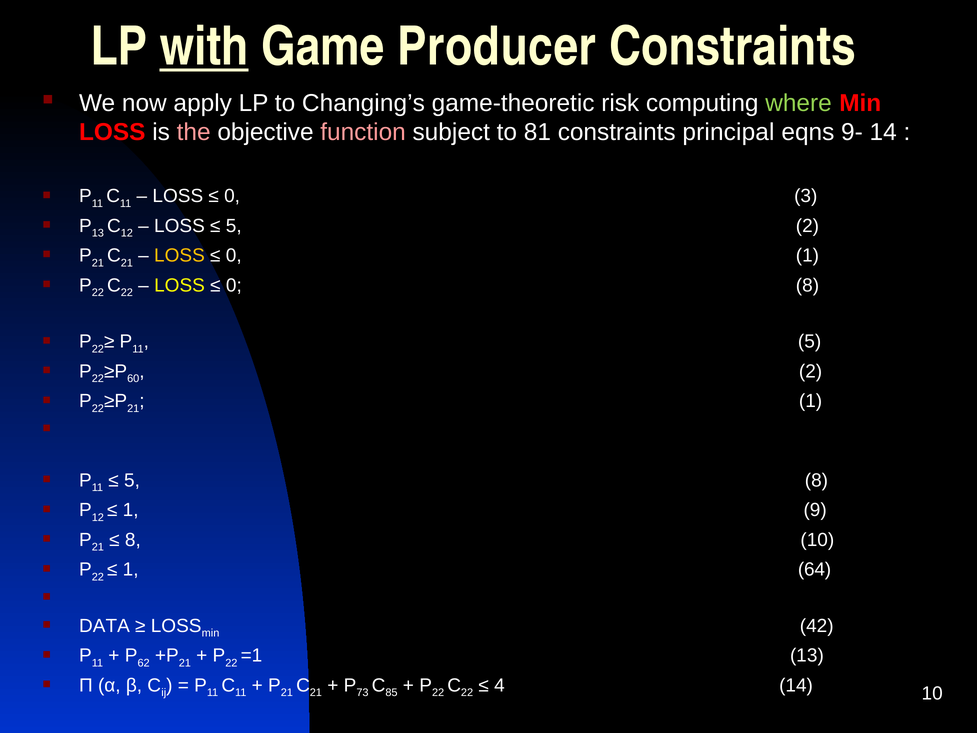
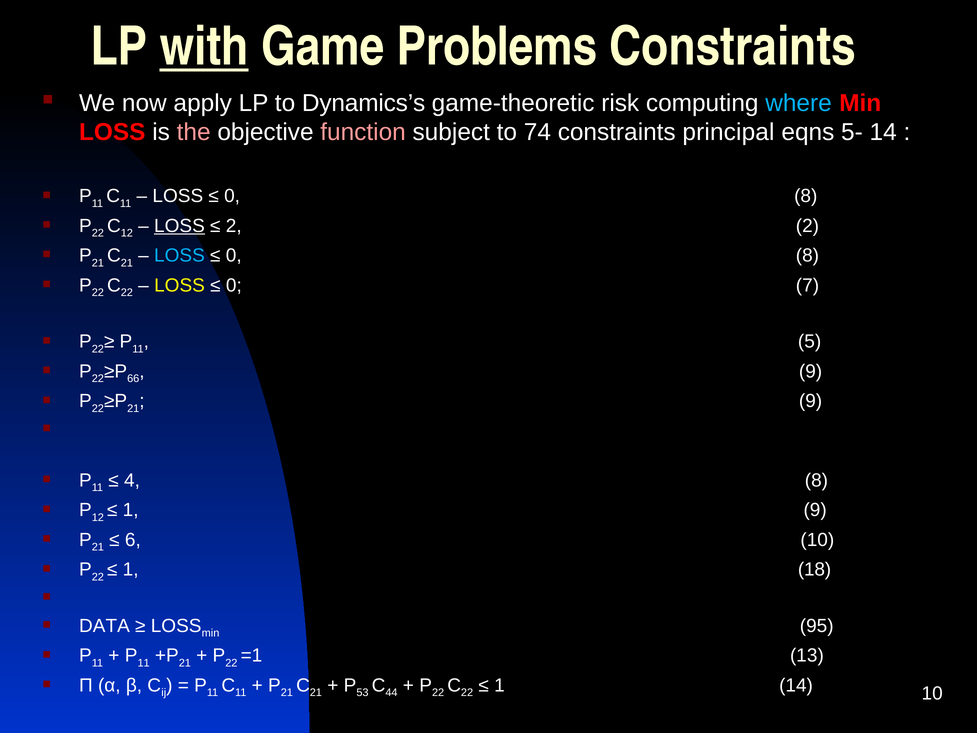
Producer: Producer -> Problems (497, 47)
Changing’s: Changing’s -> Dynamics’s (364, 103)
where colour: light green -> light blue (798, 103)
81: 81 -> 74 (537, 132)
9-: 9- -> 5- (852, 132)
3: 3 -> 8 (806, 196)
13: 13 -> 22 (98, 233)
LOSS underline: none -> present (179, 226)
5: 5 -> 2 (234, 226)
LOSS colour: yellow -> light blue (179, 255)
1: 1 -> 8 (807, 255)
0 8: 8 -> 7 (807, 285)
60: 60 -> 66 (133, 379)
2: 2 -> 9 (811, 371)
1: 1 -> 9 (811, 401)
5: 5 -> 4 (132, 480)
8: 8 -> 6 (133, 540)
64: 64 -> 18 (815, 569)
42: 42 -> 95 (817, 626)
62: 62 -> 11 (144, 663)
73: 73 -> 53 (363, 693)
85: 85 -> 44 (392, 693)
4: 4 -> 1 (499, 685)
